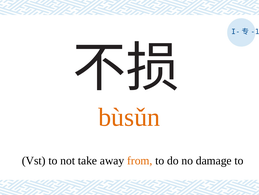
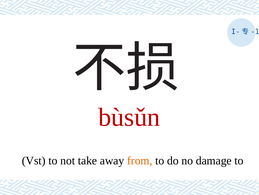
bùsǔn colour: orange -> red (129, 117)
